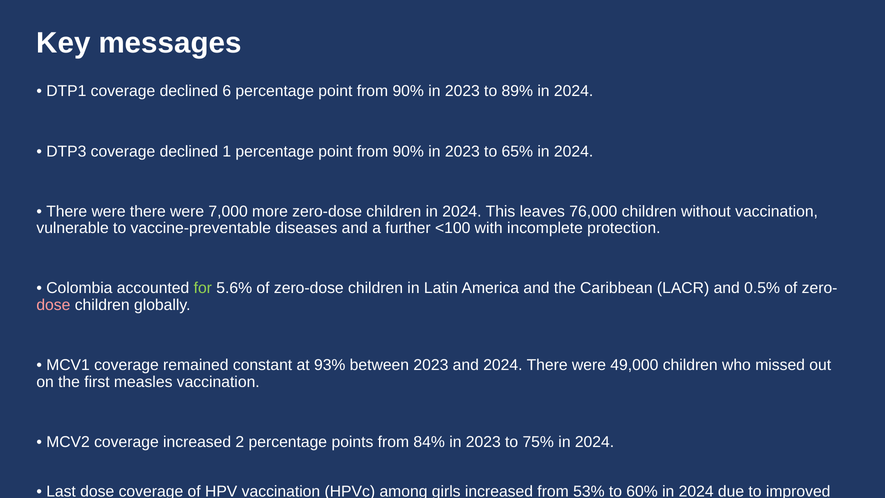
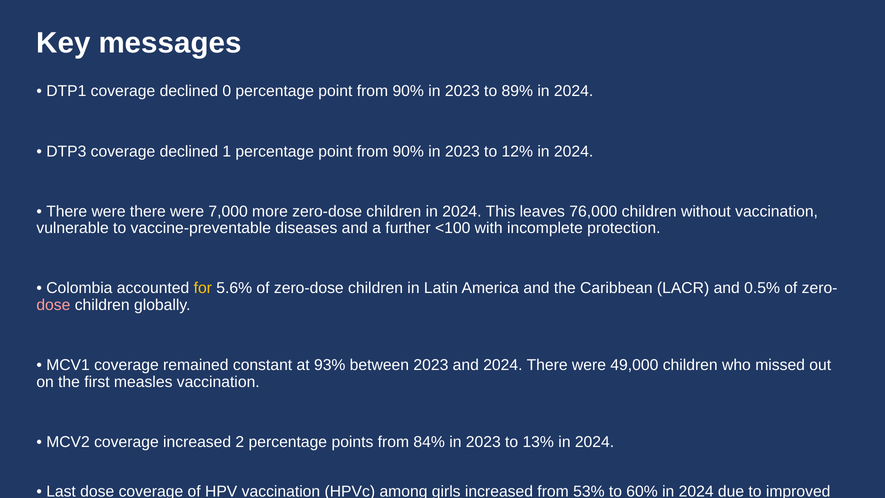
6: 6 -> 0 (227, 91)
65%: 65% -> 12% (517, 151)
for colour: light green -> yellow (203, 288)
75%: 75% -> 13% (538, 442)
